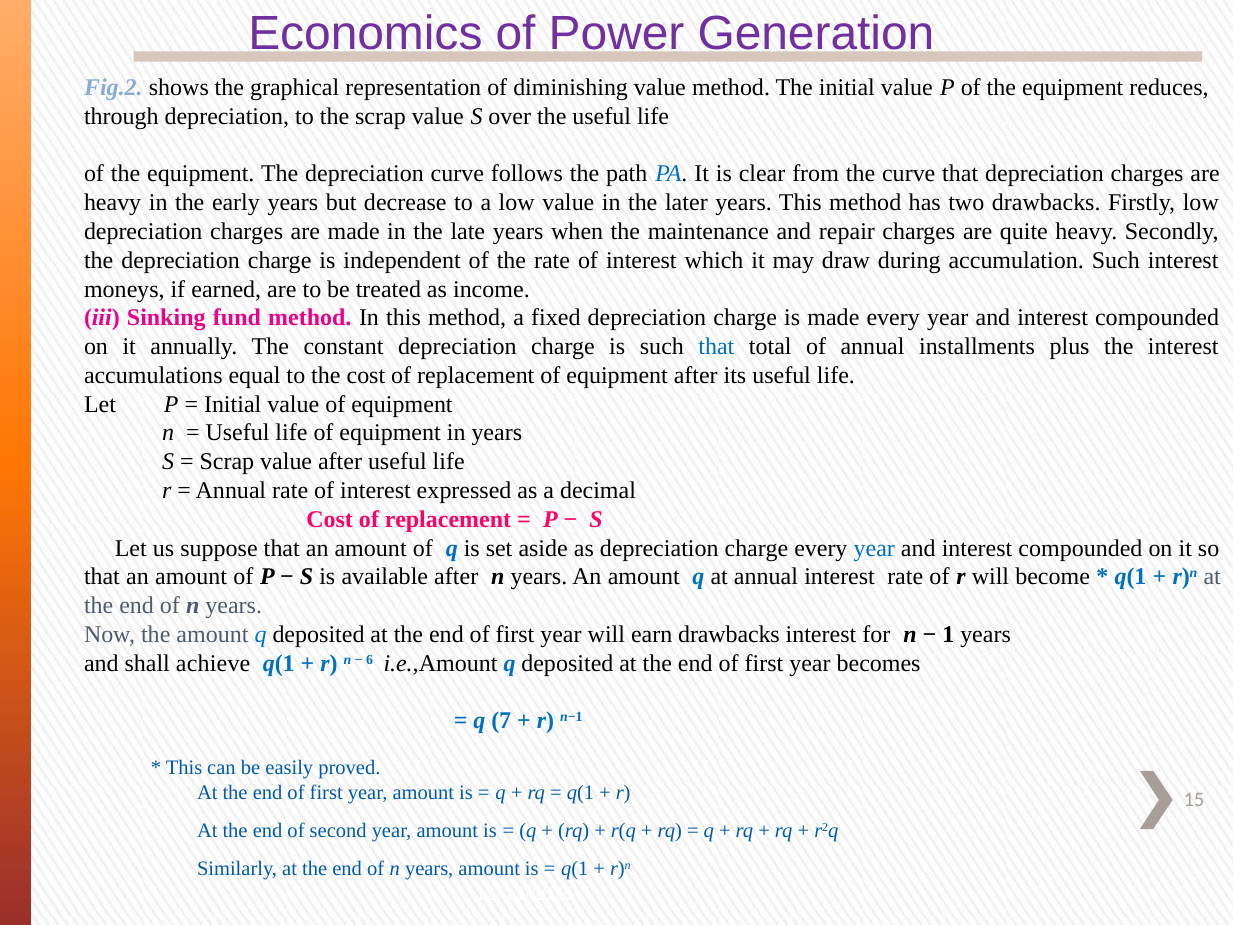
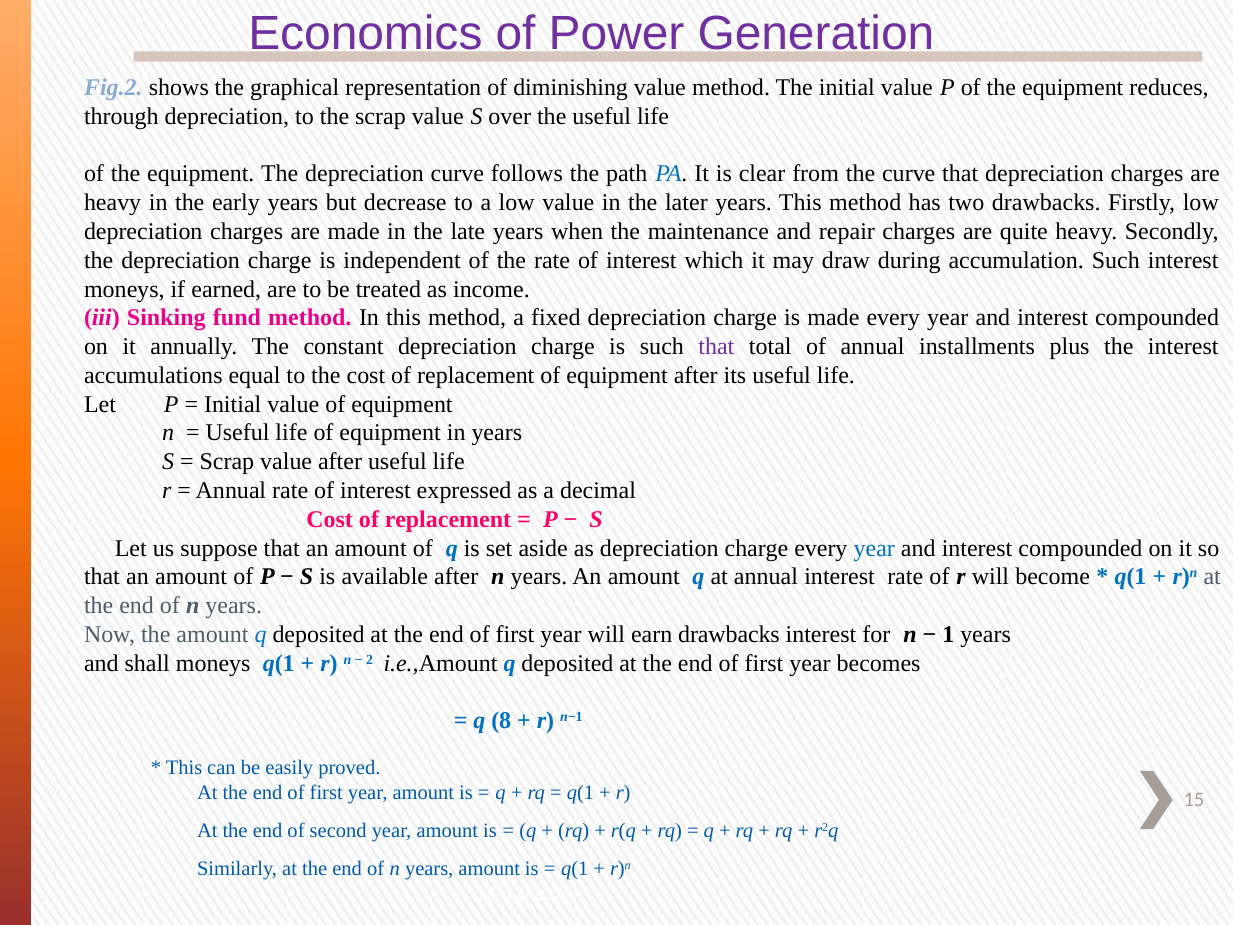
that colour: blue -> purple (716, 347)
shall achieve: achieve -> moneys (213, 663)
6: 6 -> 2 (369, 659)
7: 7 -> 8 (501, 721)
